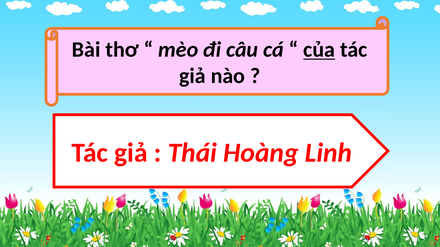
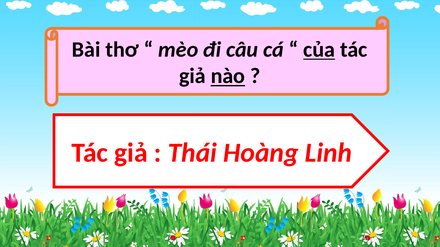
nào underline: none -> present (228, 76)
